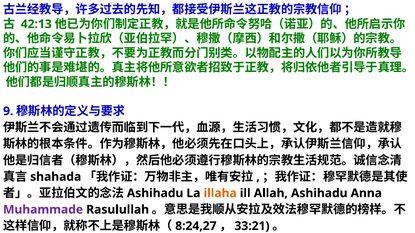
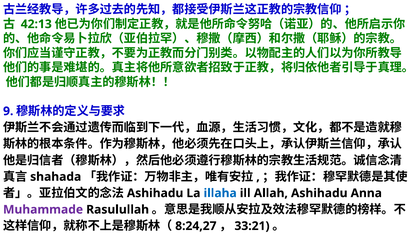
illaha colour: orange -> blue (220, 194)
